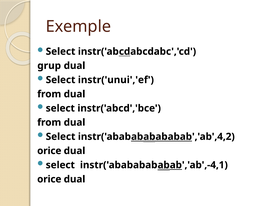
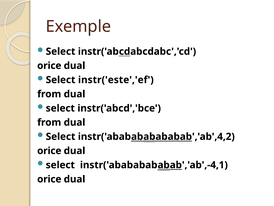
grup: grup -> orice (49, 66)
instr('unui','ef: instr('unui','ef -> instr('este','ef (116, 80)
